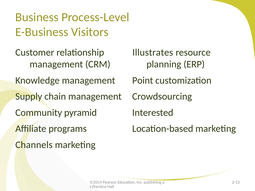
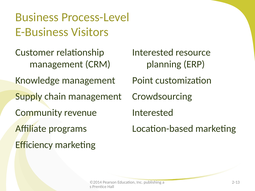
Illustrates: Illustrates -> Interested (153, 53)
pyramid: pyramid -> revenue (80, 113)
Channels: Channels -> Efficiency (34, 145)
